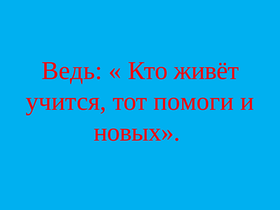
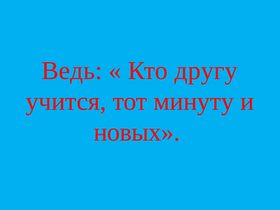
живёт: живёт -> другу (206, 71)
помоги: помоги -> минуту (194, 101)
